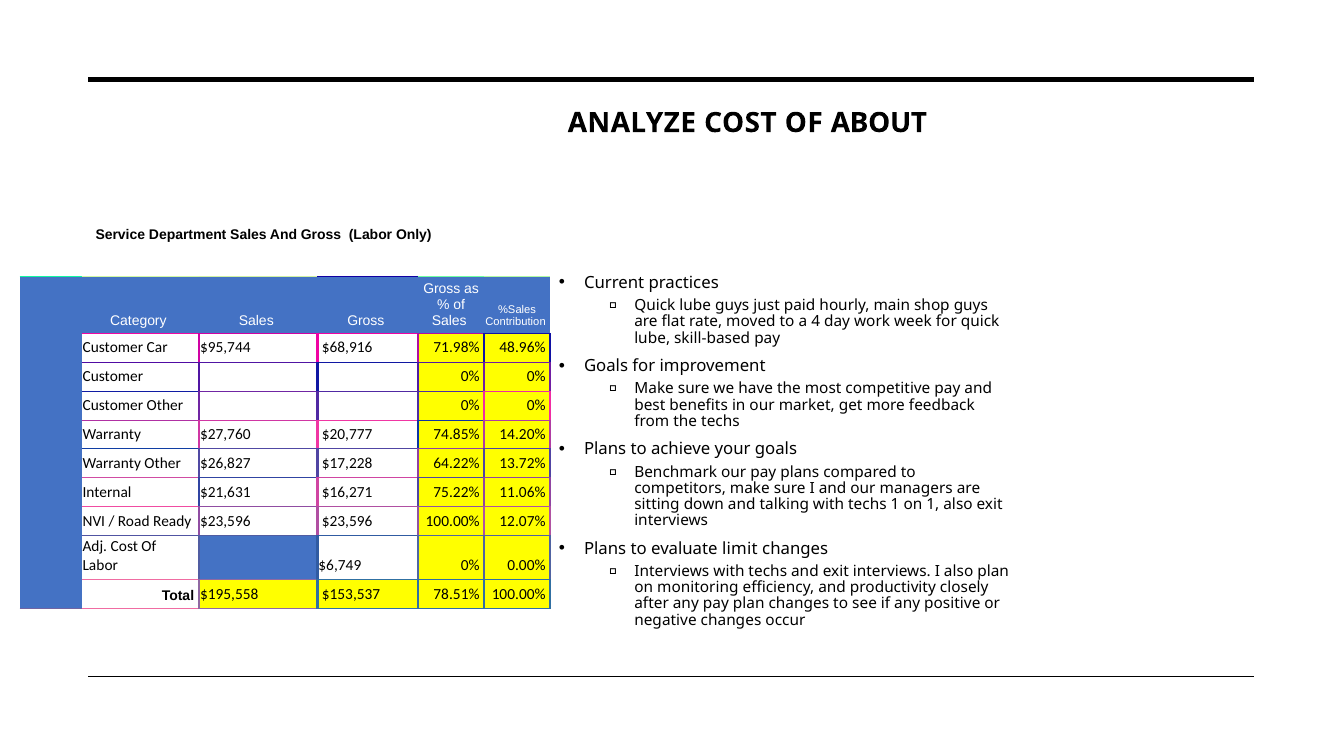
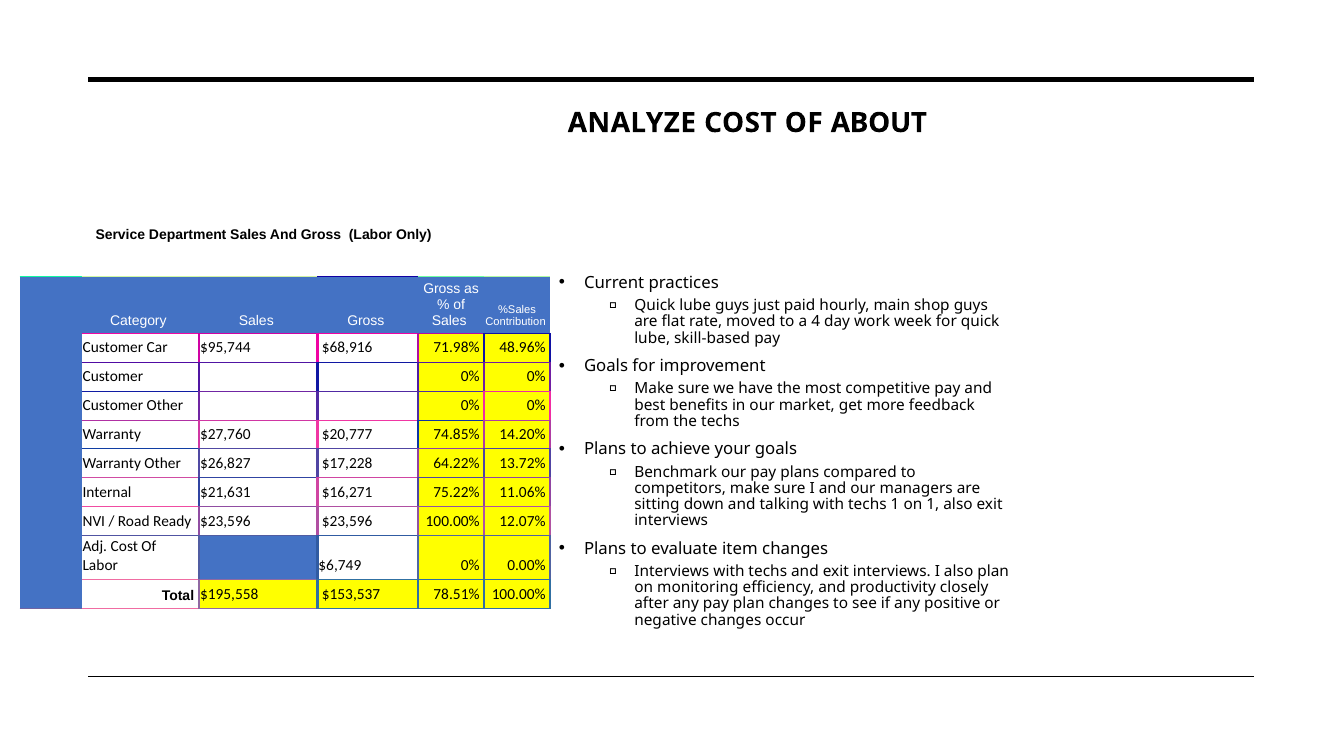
limit: limit -> item (740, 549)
